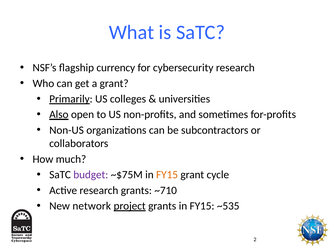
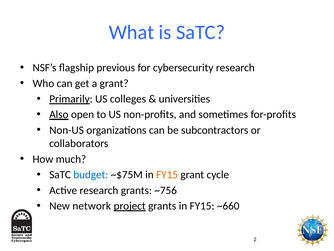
currency: currency -> previous (116, 68)
budget colour: purple -> blue (91, 174)
~710: ~710 -> ~756 (166, 190)
~535: ~535 -> ~660 (228, 206)
